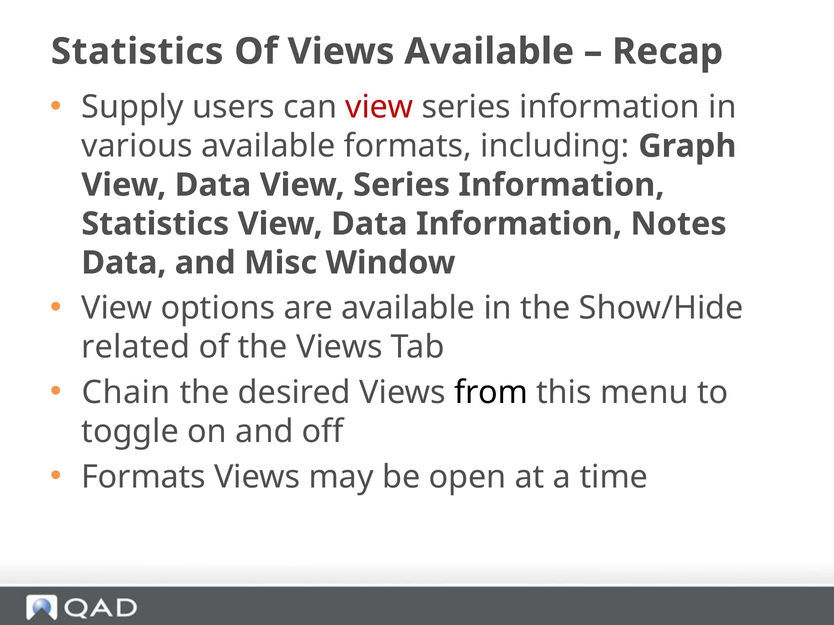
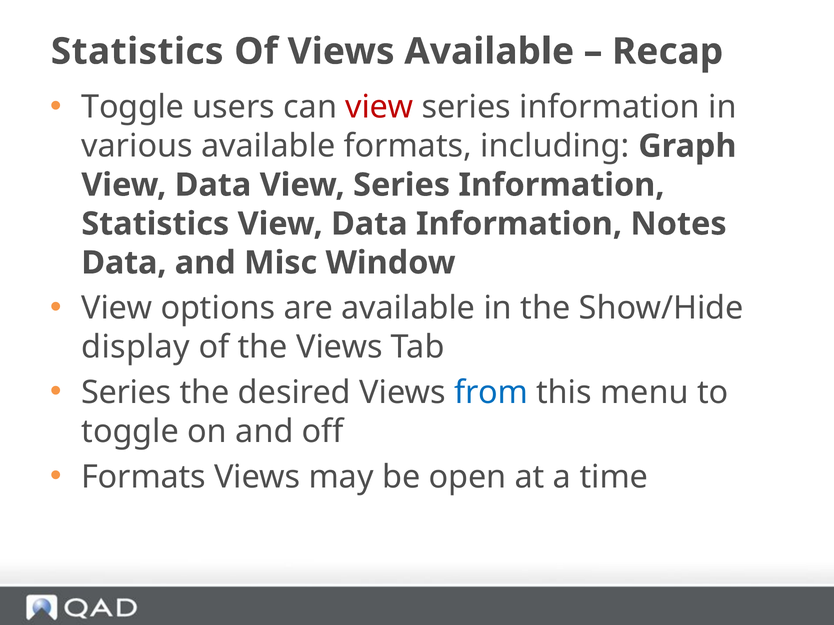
Supply: Supply -> Toggle (133, 107)
related: related -> display (136, 347)
Chain: Chain -> Series (126, 393)
from colour: black -> blue (491, 393)
